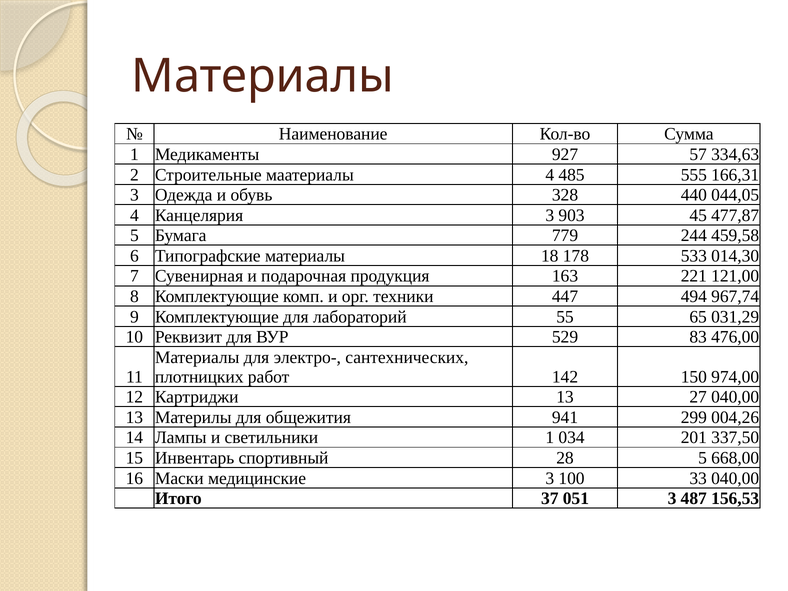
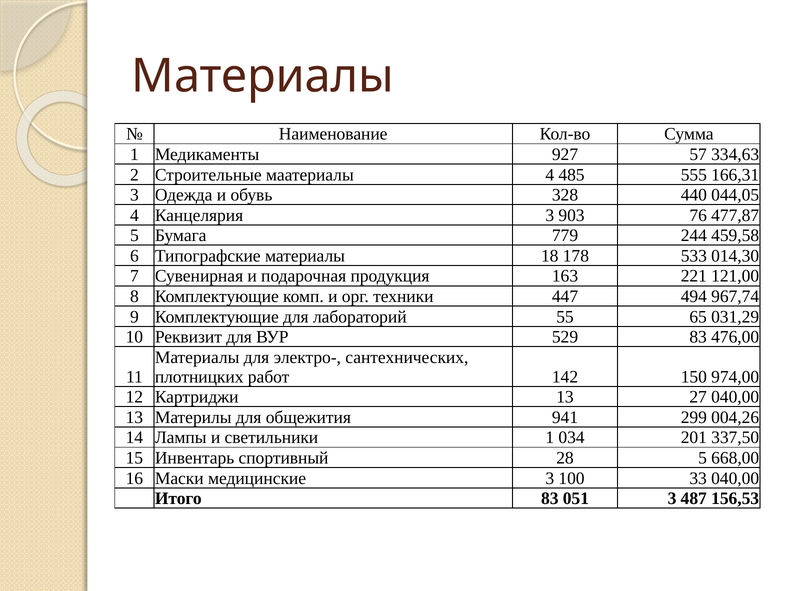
45: 45 -> 76 (698, 215)
Итого 37: 37 -> 83 (550, 499)
